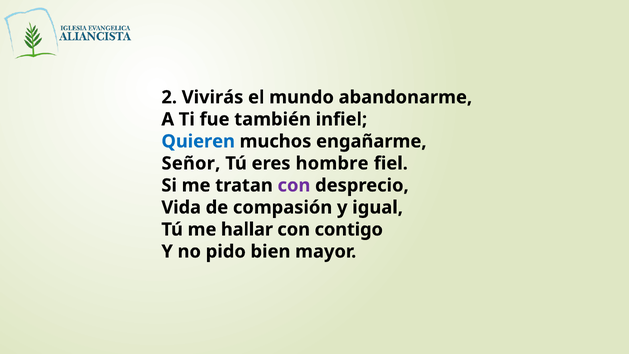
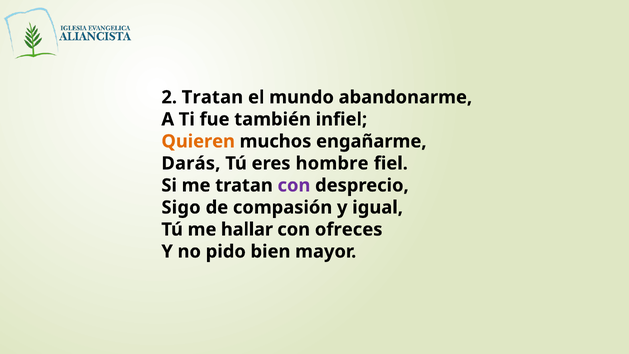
2 Vivirás: Vivirás -> Tratan (212, 97)
Quieren colour: blue -> orange (198, 141)
Señor: Señor -> Darás (191, 163)
Vida: Vida -> Sigo (181, 207)
contigo: contigo -> ofreces (349, 229)
